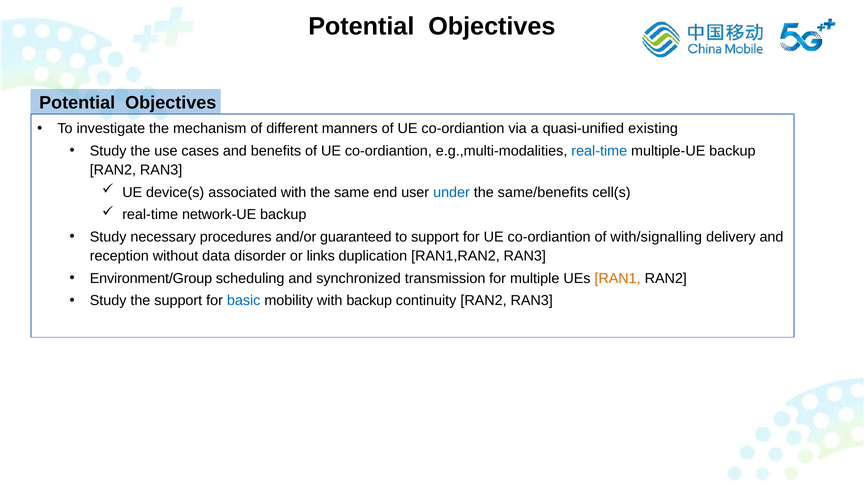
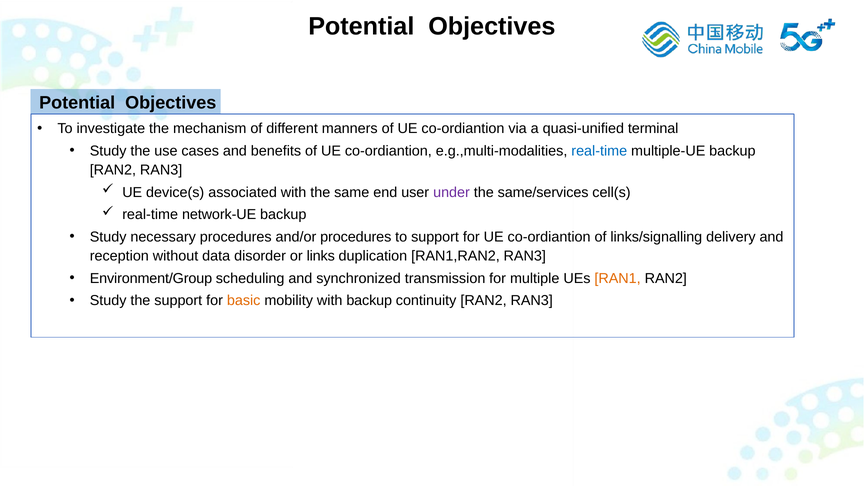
existing: existing -> terminal (653, 129)
under colour: blue -> purple (451, 192)
same/benefits: same/benefits -> same/services (543, 192)
and/or guaranteed: guaranteed -> procedures (356, 237)
with/signalling: with/signalling -> links/signalling (656, 237)
basic colour: blue -> orange (244, 301)
